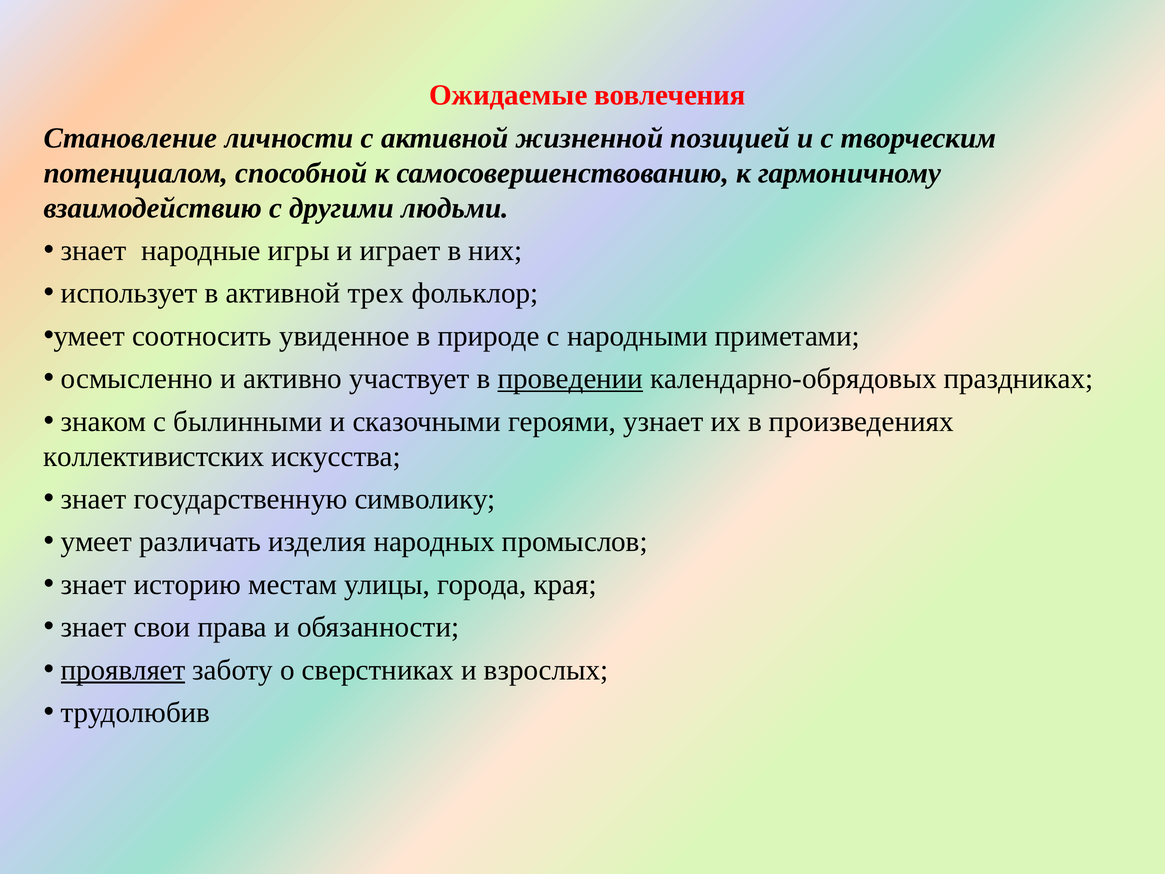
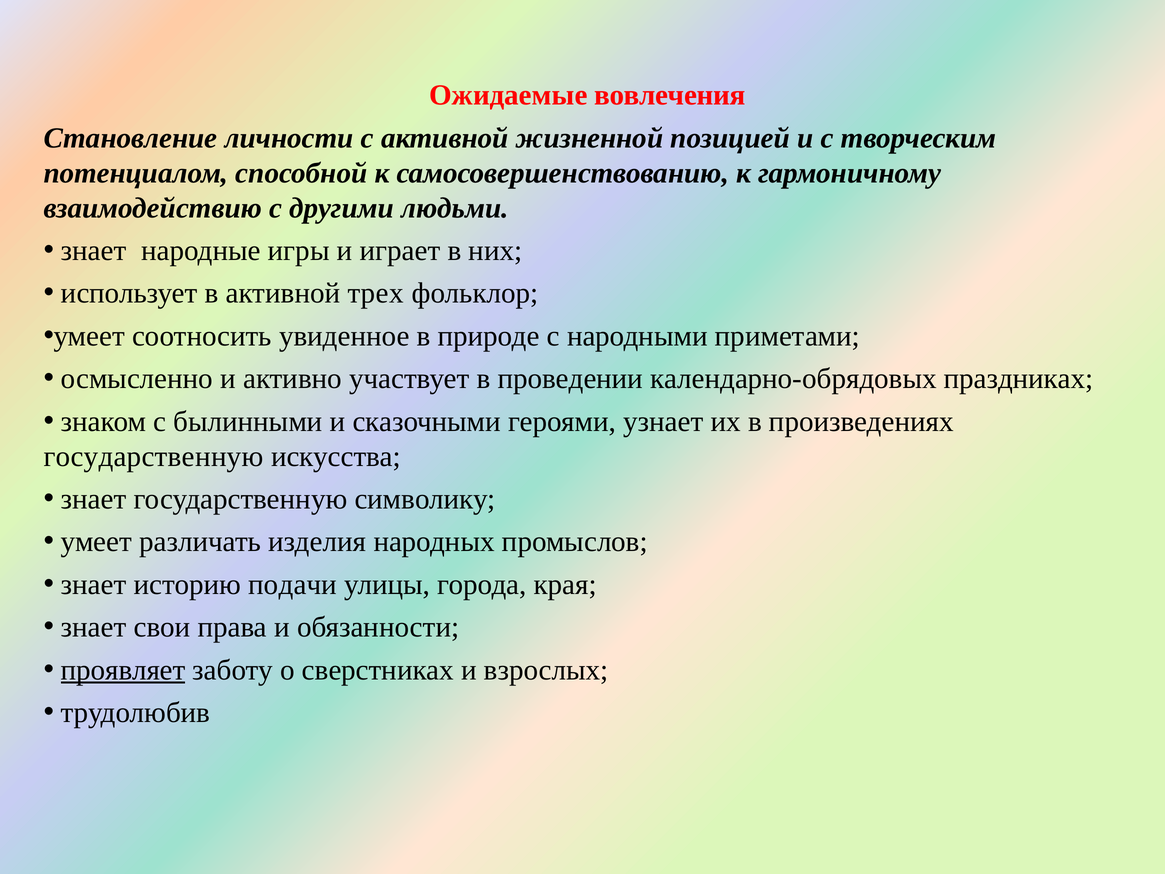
проведении underline: present -> none (570, 379)
коллективистских: коллективистских -> государственную (154, 456)
местам: местам -> подачи (293, 584)
